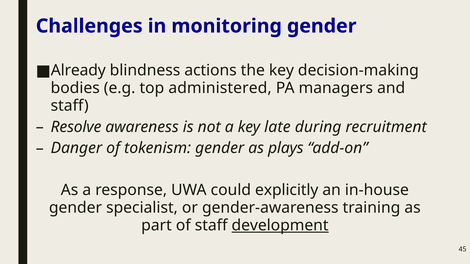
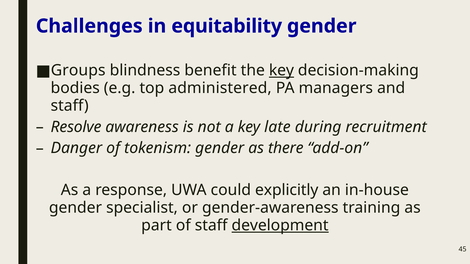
monitoring: monitoring -> equitability (227, 26)
Already: Already -> Groups (78, 71)
actions: actions -> benefit (210, 71)
key underline: none -> present (281, 71)
plays: plays -> there (286, 148)
